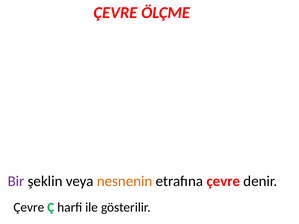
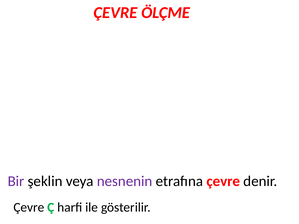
nesnenin colour: orange -> purple (125, 181)
